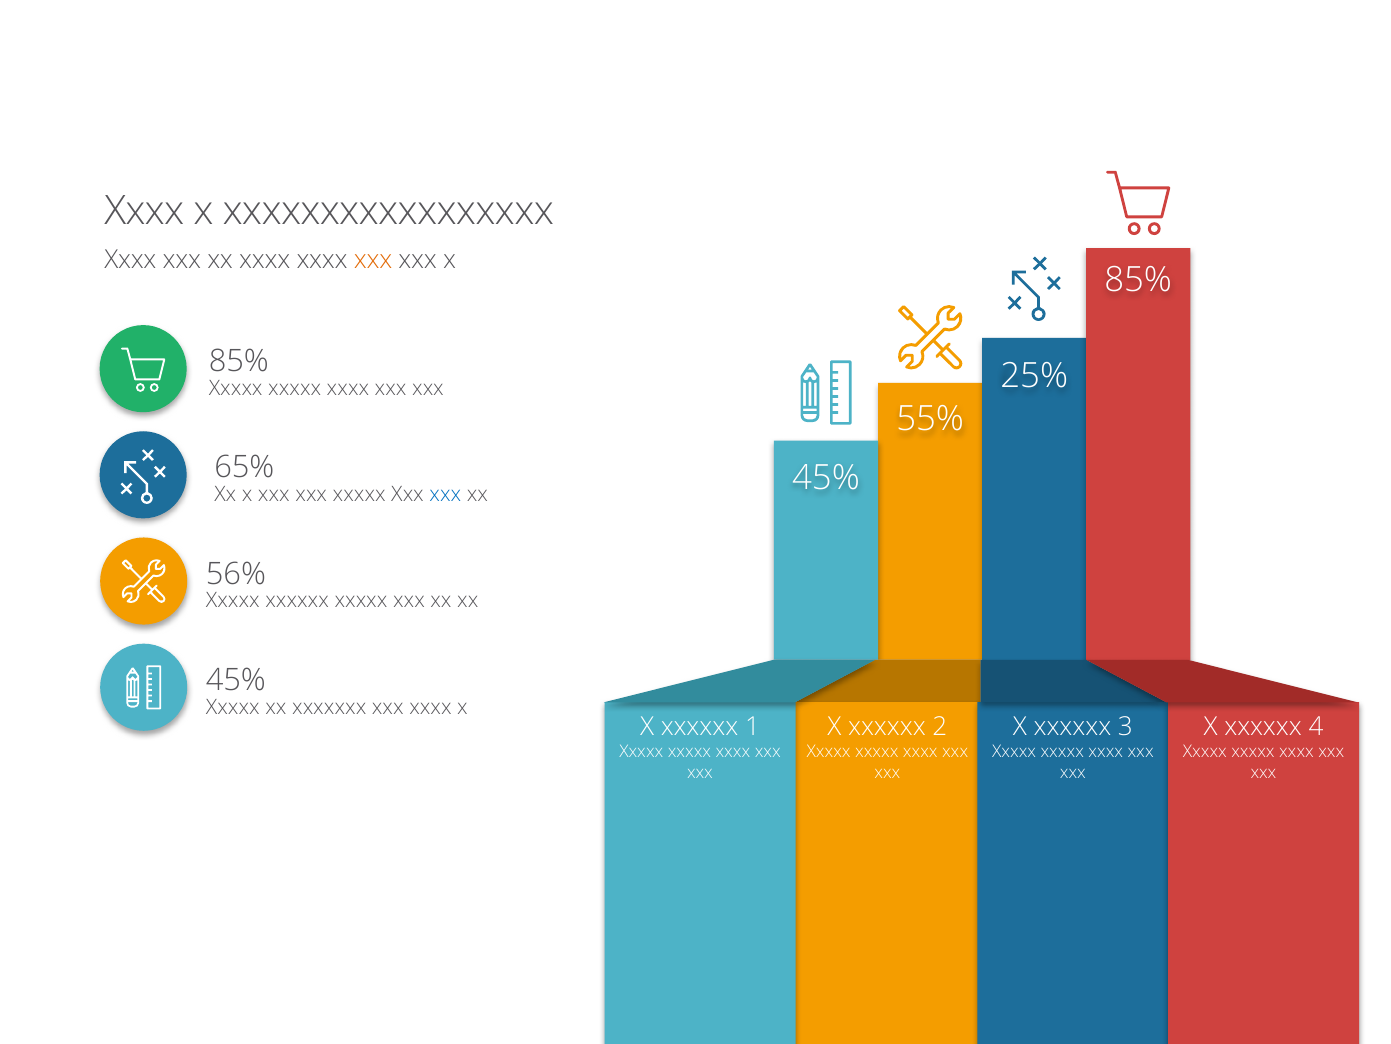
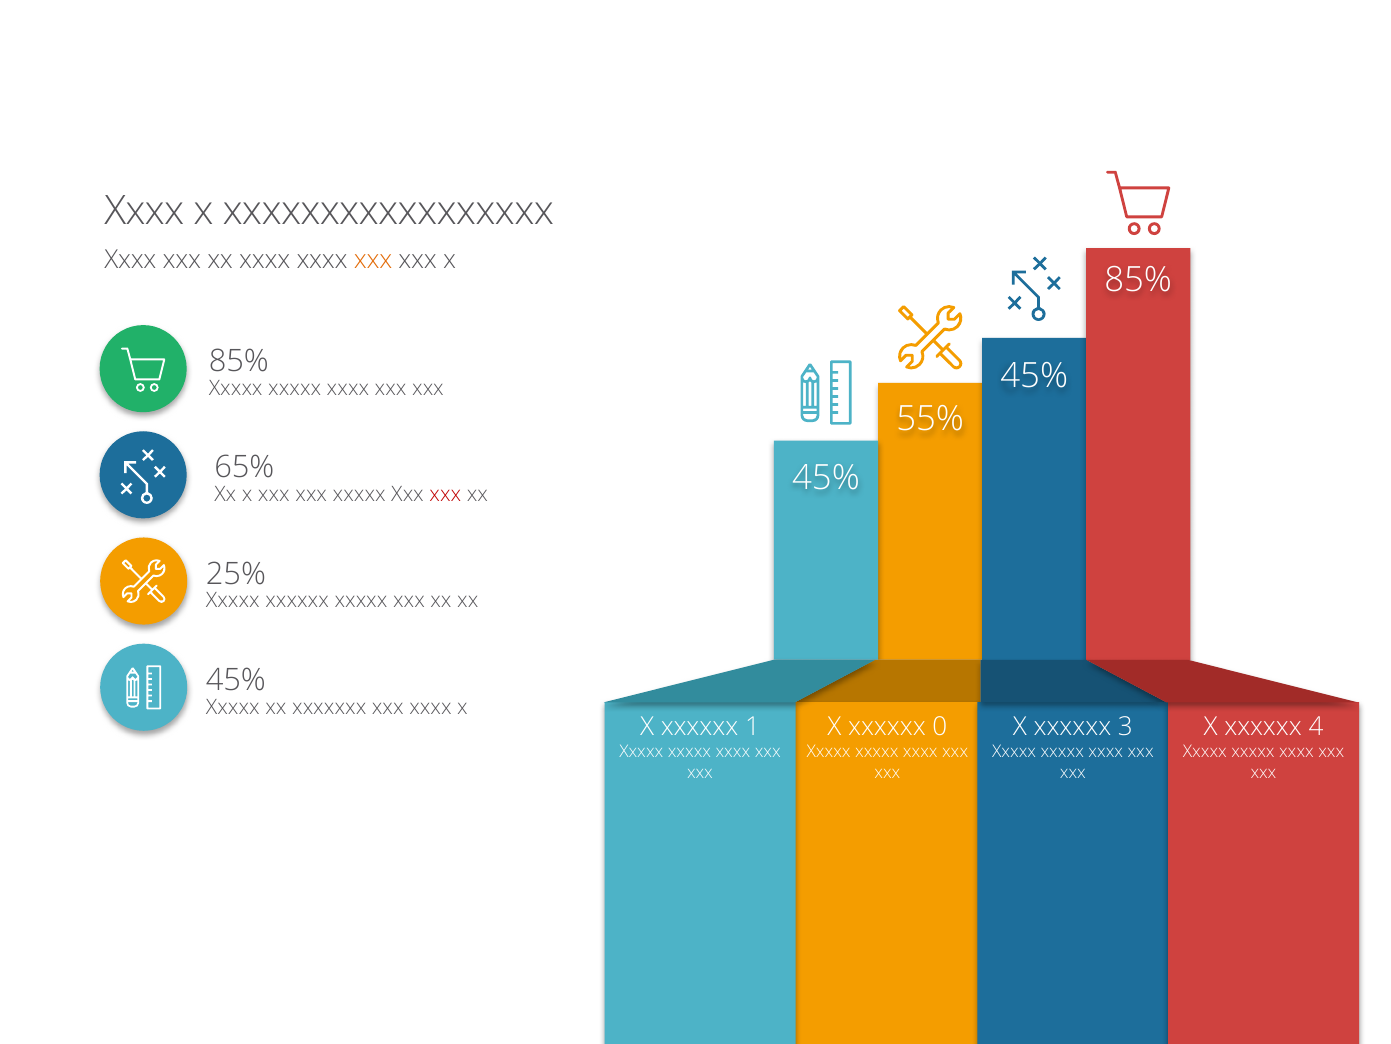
25%: 25% -> 45% (1034, 376)
xxx colour: blue -> red (445, 494)
56%: 56% -> 25% (236, 574)
2: 2 -> 0 (940, 726)
